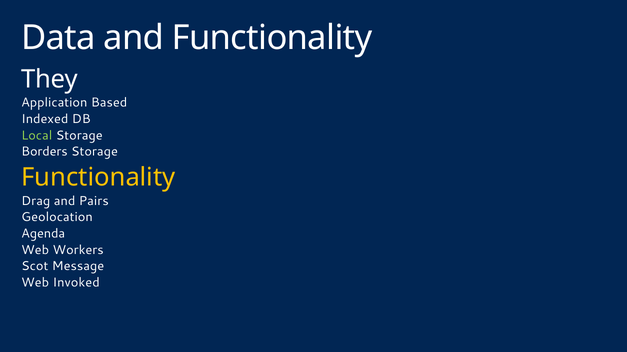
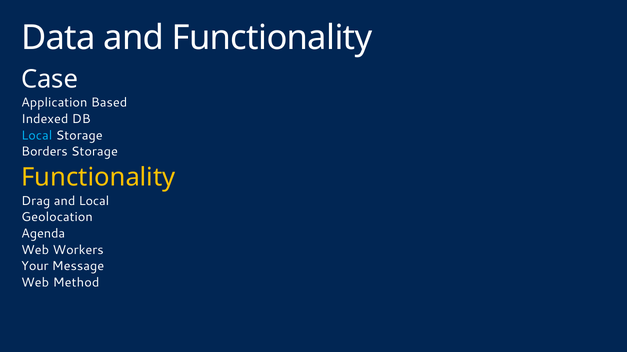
They: They -> Case (50, 79)
Local colour: light green -> light blue (37, 136)
and Pairs: Pairs -> Local (94, 201)
Scot: Scot -> Your (35, 267)
Invoked: Invoked -> Method (76, 283)
